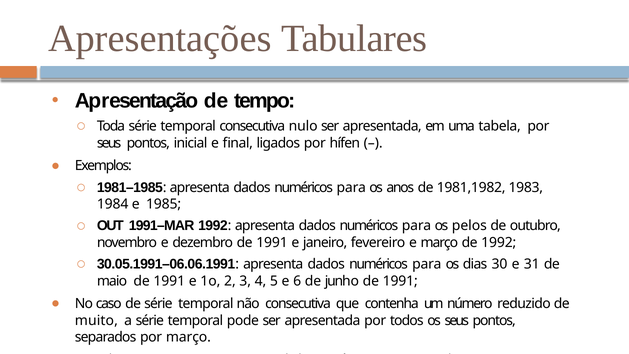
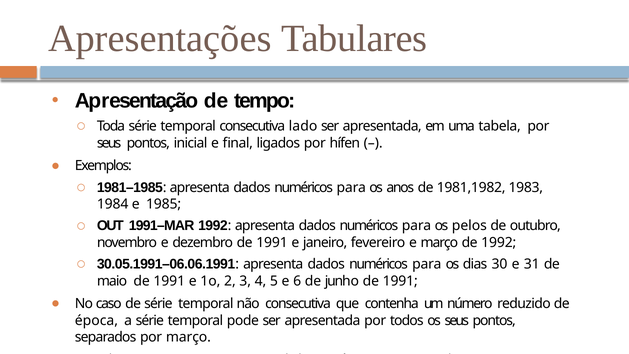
nulo: nulo -> lado (303, 126)
muito: muito -> época (96, 320)
